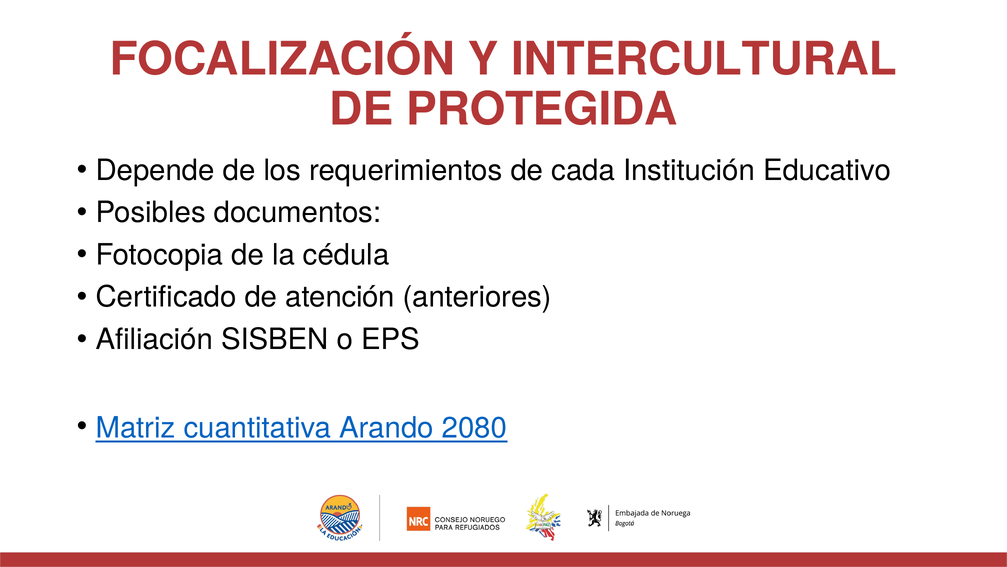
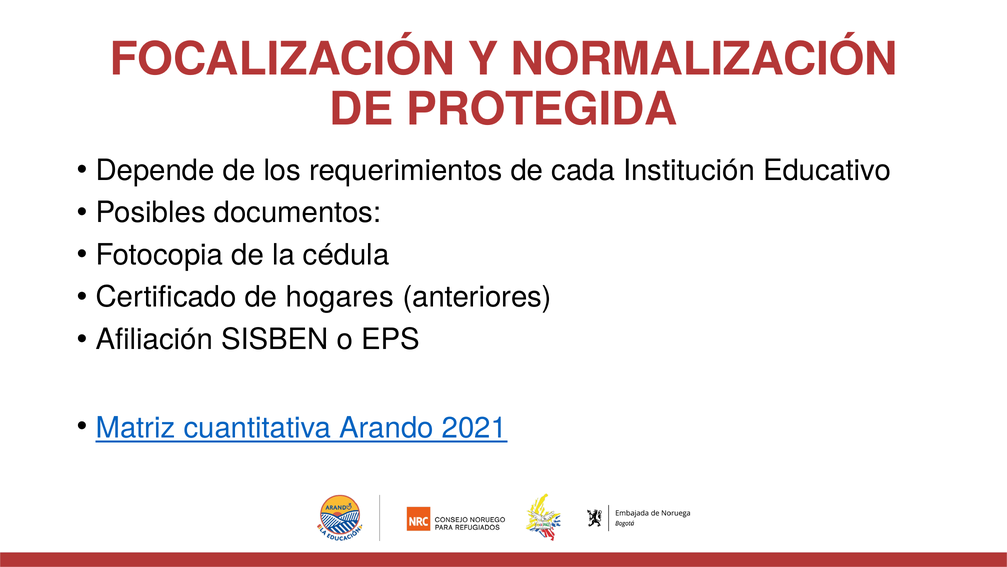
INTERCULTURAL: INTERCULTURAL -> NORMALIZACIÓN (704, 60)
atención: atención -> hogares (340, 297)
2080: 2080 -> 2021 (474, 428)
